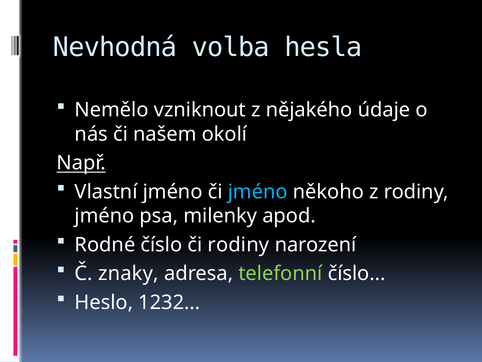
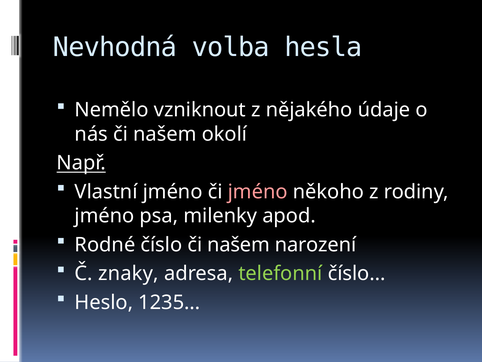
jméno colour: light blue -> pink (258, 192)
číslo či rodiny: rodiny -> našem (239, 244)
1232: 1232 -> 1235 (169, 302)
